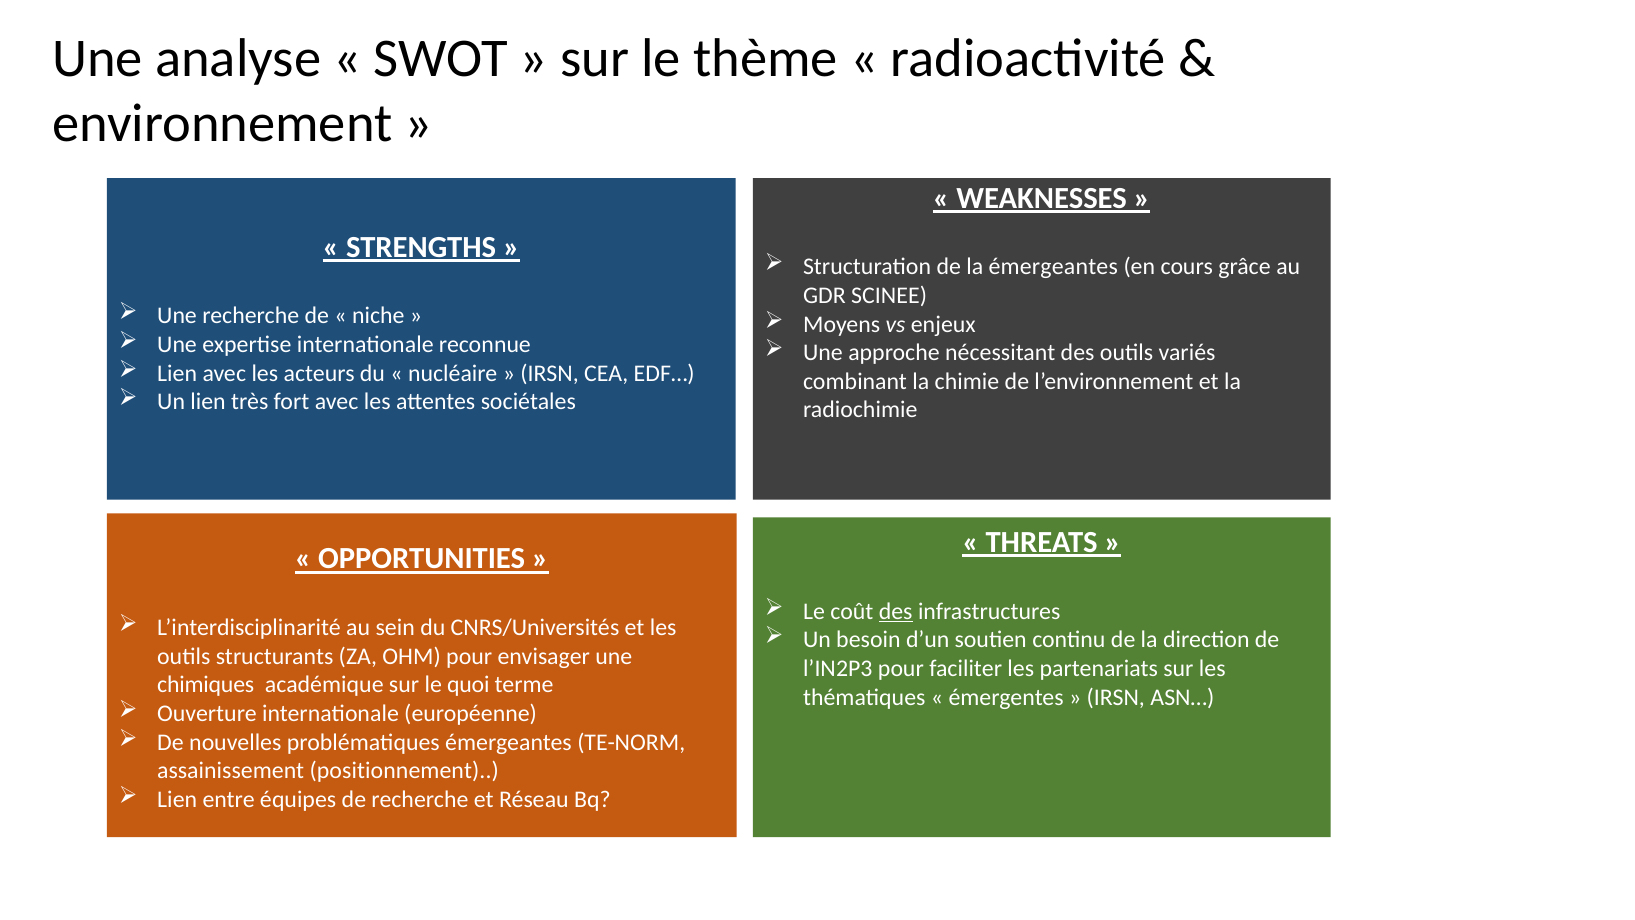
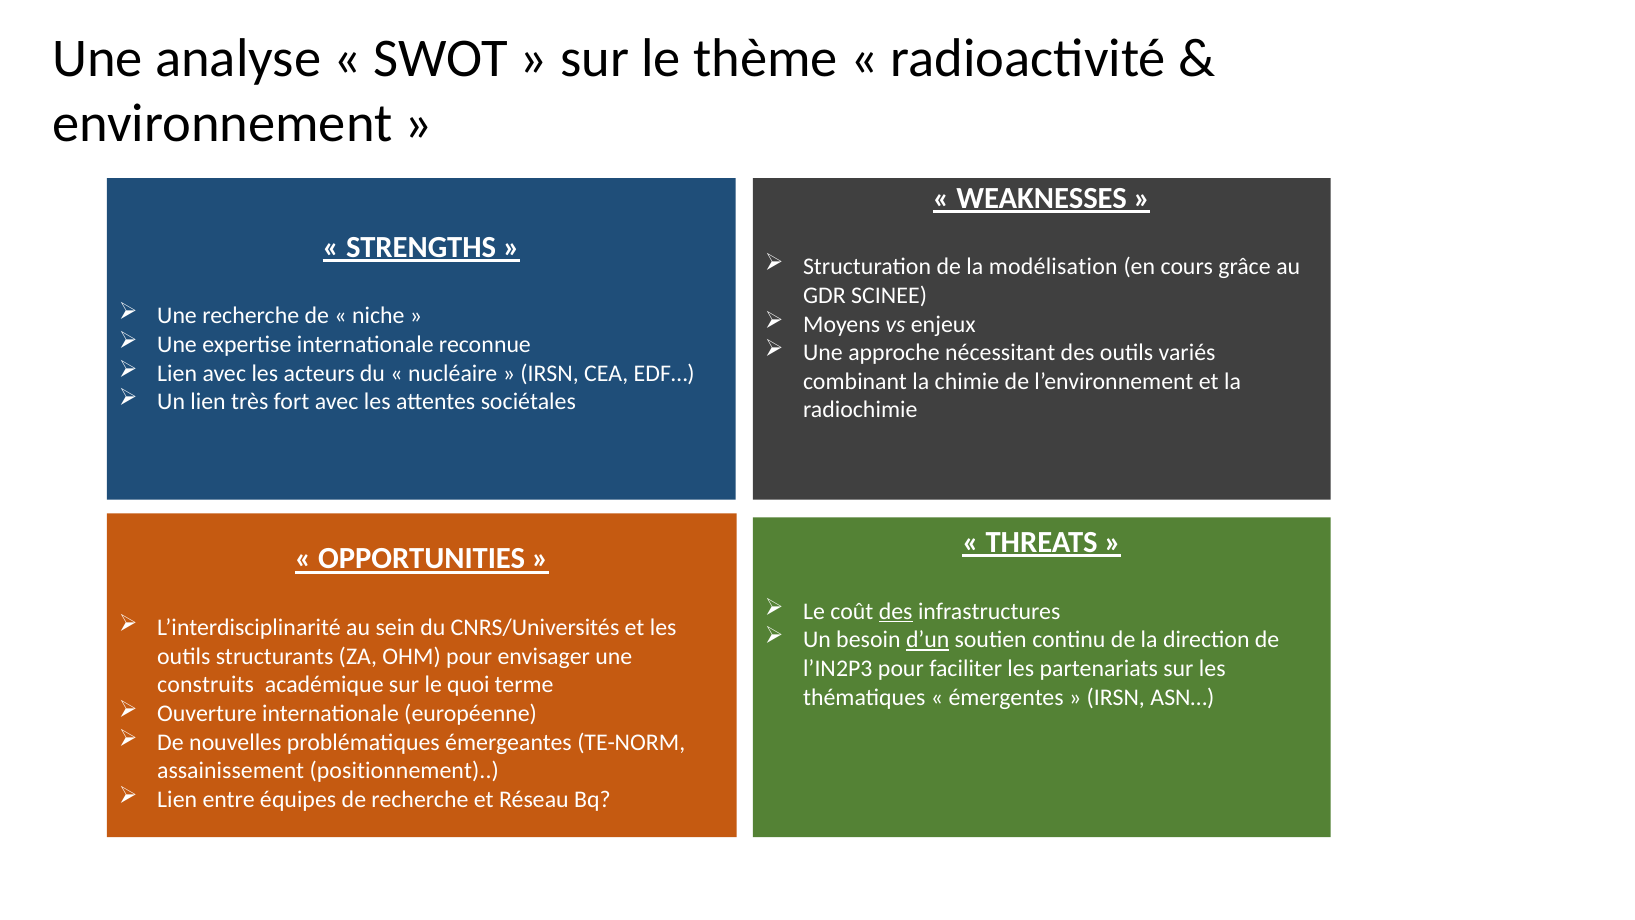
la émergeantes: émergeantes -> modélisation (1053, 267)
d’un underline: none -> present (928, 640)
chimiques: chimiques -> construits (206, 685)
